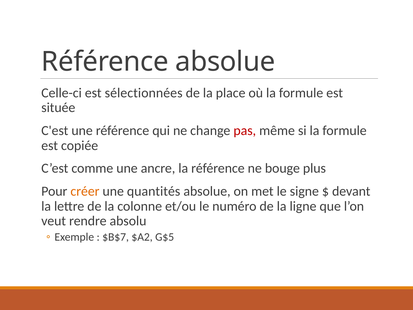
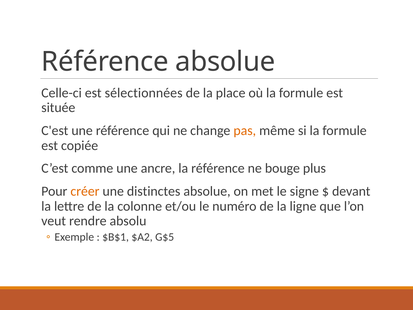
pas colour: red -> orange (245, 131)
quantités: quantités -> distinctes (154, 191)
$B$7: $B$7 -> $B$1 (116, 237)
